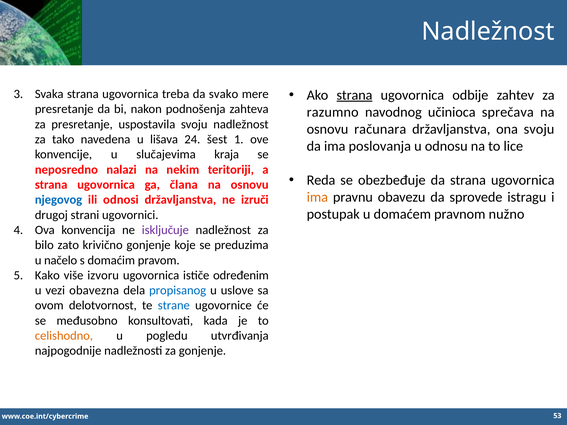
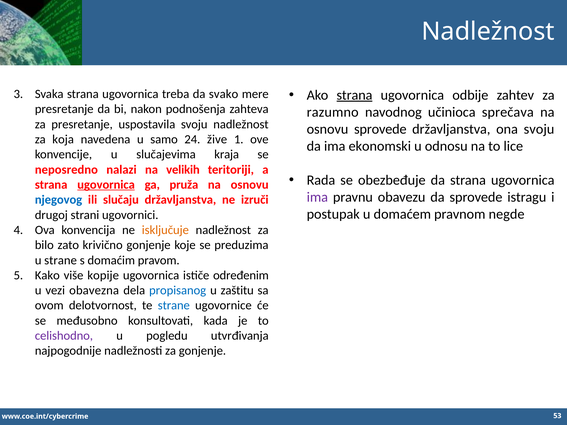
osnovu računara: računara -> sprovede (380, 129)
tako: tako -> koja (63, 139)
lišava: lišava -> samo (164, 139)
šest: šest -> žive (217, 139)
poslovanja: poslovanja -> ekonomski (380, 146)
nekim: nekim -> velikih (183, 170)
Reda: Reda -> Rada (321, 180)
ugovornica underline: none -> present (106, 185)
člana: člana -> pruža (184, 185)
ima colour: orange -> purple (317, 197)
odnosi: odnosi -> slučaju (121, 200)
nužno: nužno -> negde (507, 214)
isključuje colour: purple -> orange (165, 230)
u načelo: načelo -> strane (61, 260)
izvoru: izvoru -> kopije (103, 275)
uslove: uslove -> zaštitu (237, 291)
celishodno colour: orange -> purple (64, 336)
